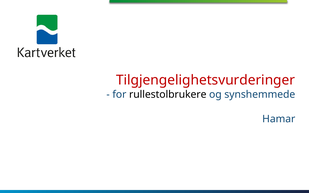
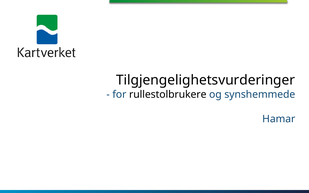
Tilgjengelighetsvurderinger colour: red -> black (206, 80)
